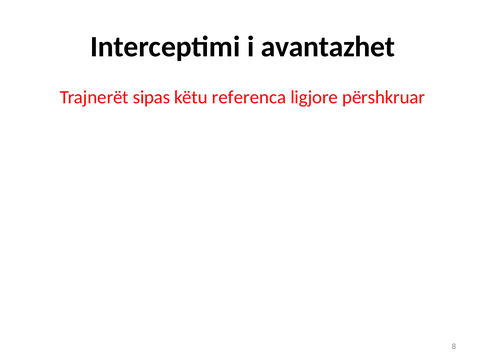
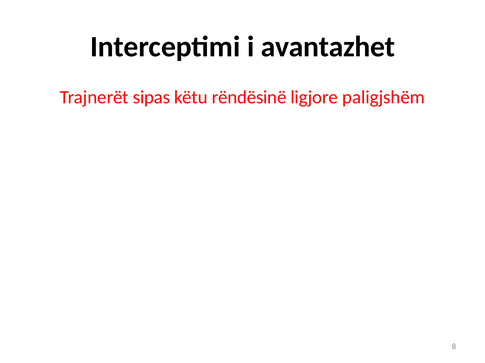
referenca: referenca -> rëndësinë (249, 97)
përshkruar: përshkruar -> paligjshëm (384, 97)
